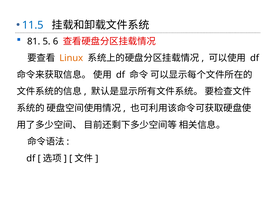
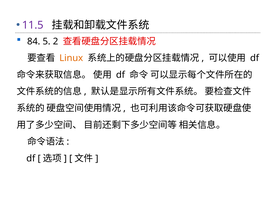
11.5 colour: blue -> purple (33, 25)
81: 81 -> 84 (34, 41)
6: 6 -> 2 (56, 41)
